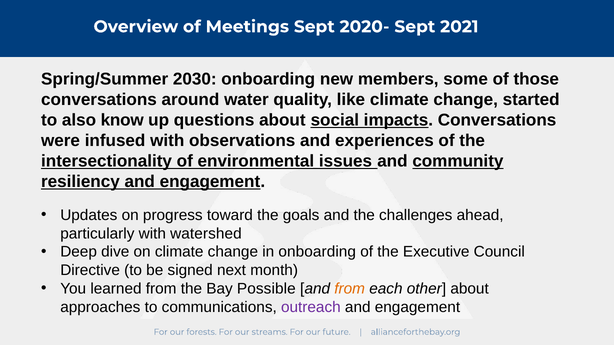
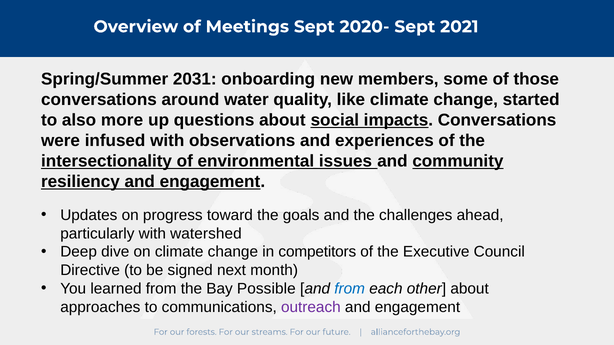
2030: 2030 -> 2031 (195, 79)
know: know -> more (122, 120)
in onboarding: onboarding -> competitors (317, 252)
from colour: orange -> blue (350, 289)
